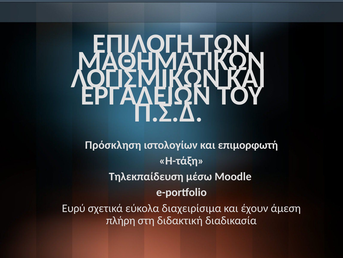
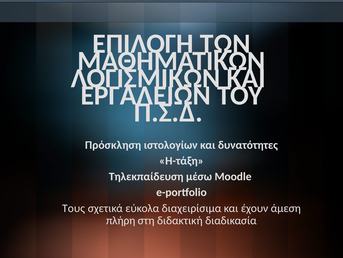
επιμορφωτή: επιμορφωτή -> δυνατότητες (248, 145)
Ευρύ: Ευρύ -> Τους (74, 208)
